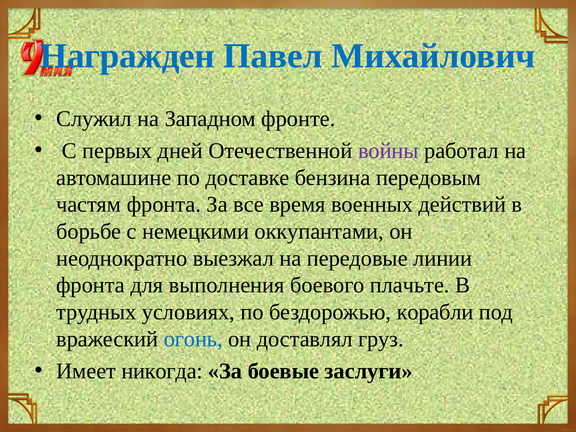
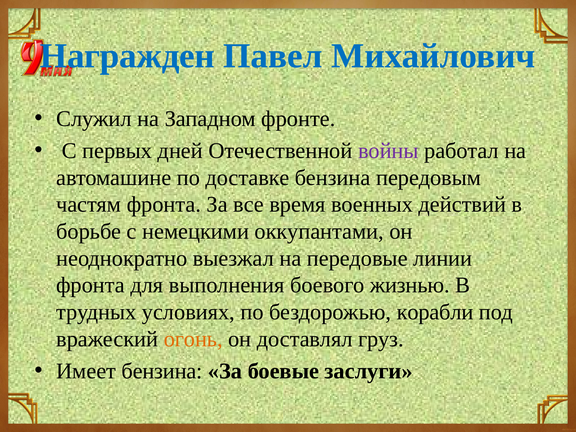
плачьте: плачьте -> жизнью (410, 285)
огонь colour: blue -> orange (193, 339)
Имеет никогда: никогда -> бензина (162, 371)
